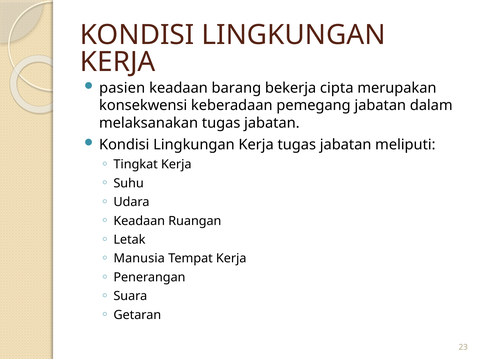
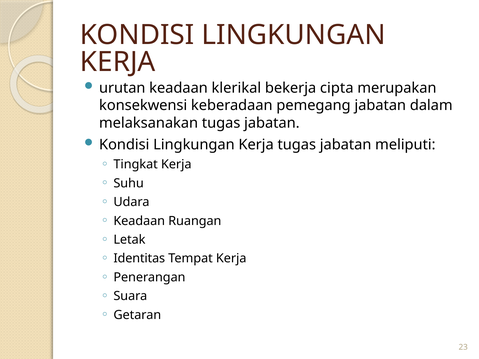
pasien: pasien -> urutan (122, 88)
barang: barang -> klerikal (236, 88)
Manusia: Manusia -> Identitas (139, 259)
